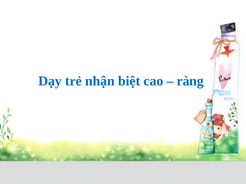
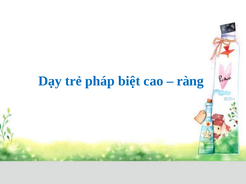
nhận: nhận -> pháp (100, 81)
